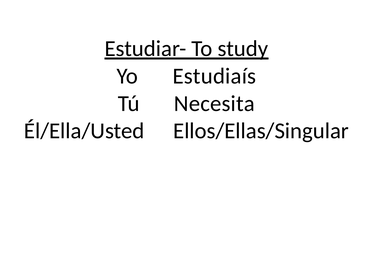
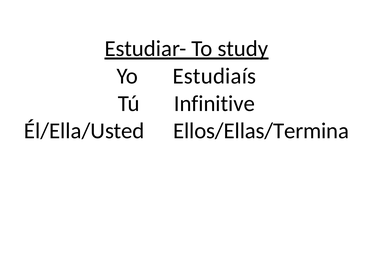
Necesita: Necesita -> Infinitive (214, 103)
Ellos/Ellas/Singular: Ellos/Ellas/Singular -> Ellos/Ellas/Termina (261, 131)
